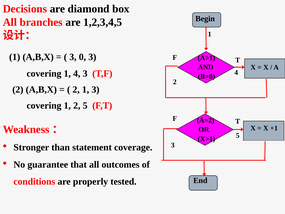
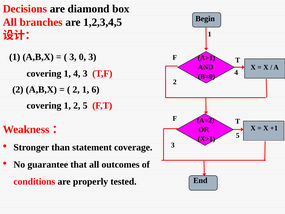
1 3: 3 -> 6 (95, 89)
